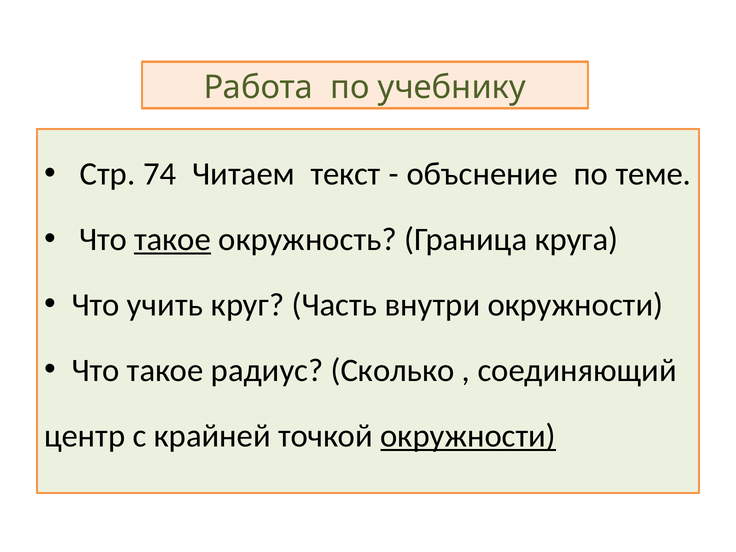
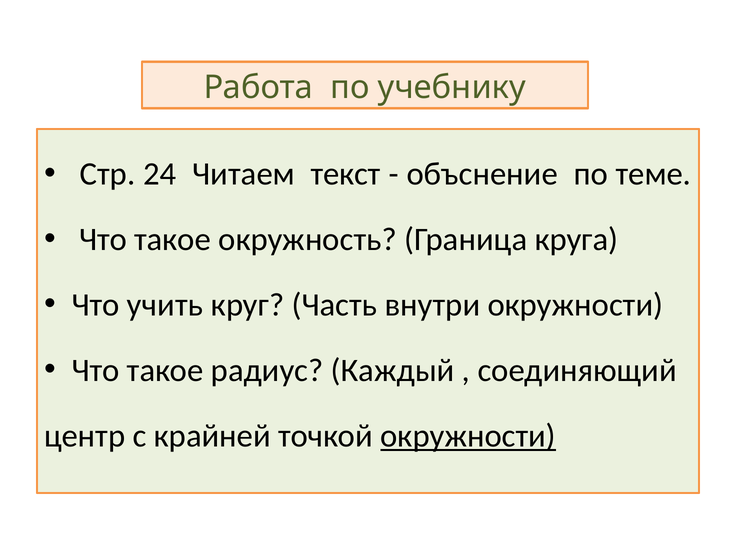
74: 74 -> 24 (160, 174)
такое underline: present -> none (173, 239)
Сколько: Сколько -> Каждый (393, 370)
